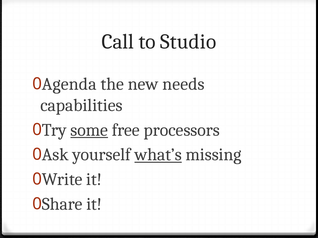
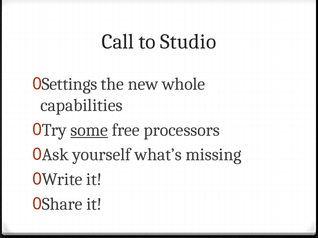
Agenda: Agenda -> Settings (69, 84)
needs: needs -> whole (184, 84)
what’s underline: present -> none (158, 155)
